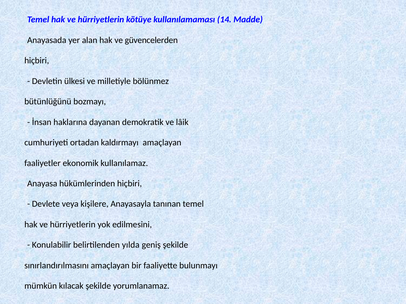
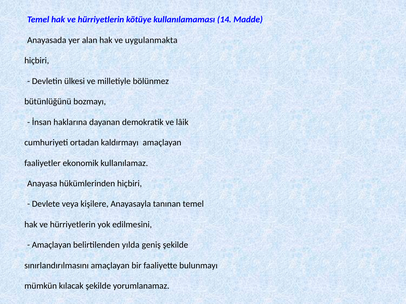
güvencelerden: güvencelerden -> uygulanmakta (151, 40)
Konulabilir: Konulabilir -> Amaçlayan (52, 245)
